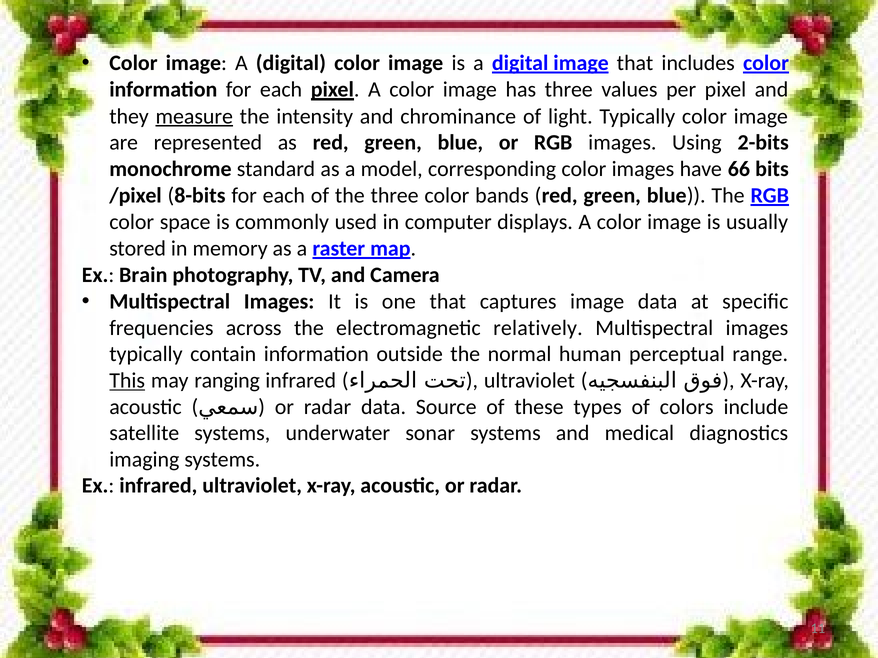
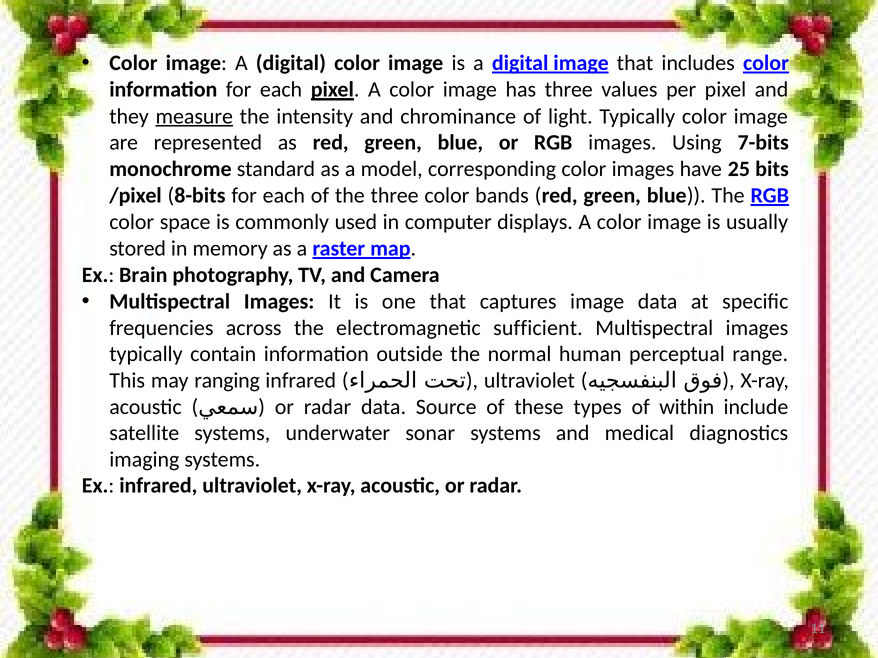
2-bits: 2-bits -> 7-bits (763, 143)
66: 66 -> 25 (739, 169)
relatively: relatively -> sufficient (538, 328)
This underline: present -> none (127, 381)
colors: colors -> within (687, 407)
